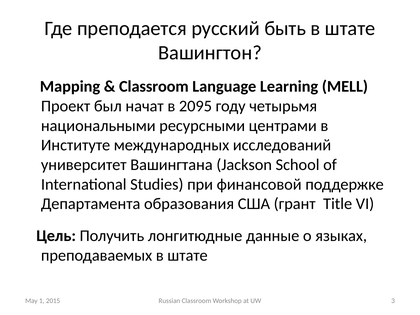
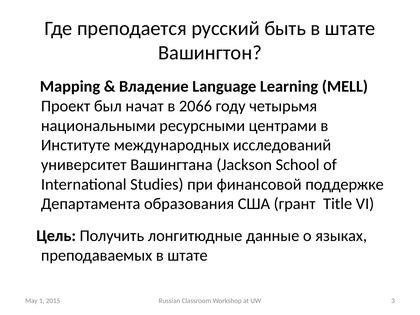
Classroom: Classroom -> Владение (154, 87)
2095: 2095 -> 2066 (195, 106)
